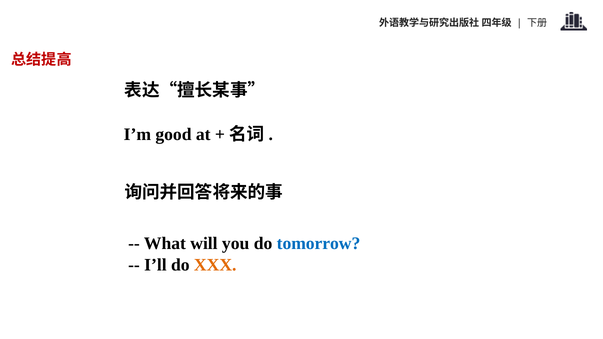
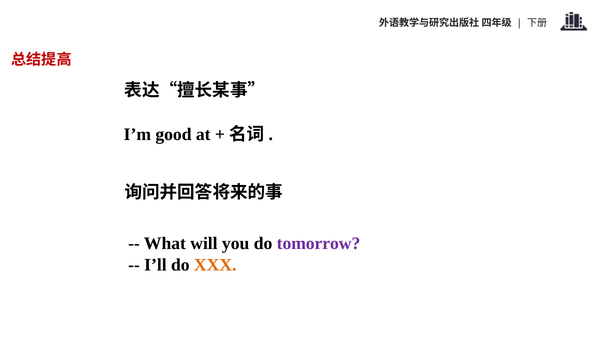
tomorrow colour: blue -> purple (319, 244)
